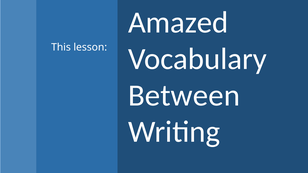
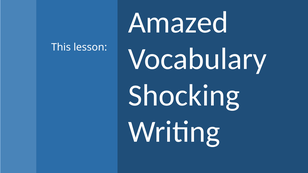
Between: Between -> Shocking (184, 96)
